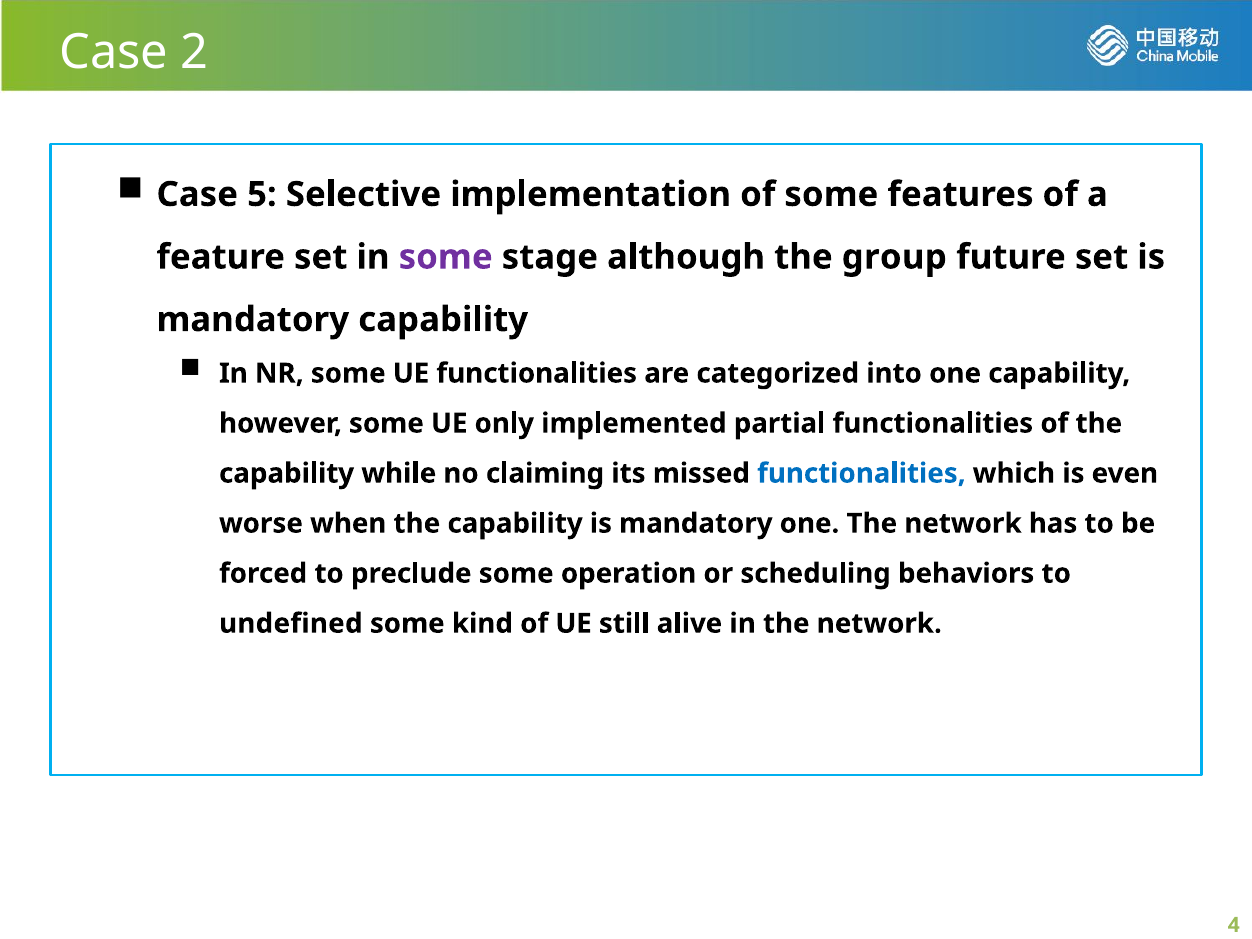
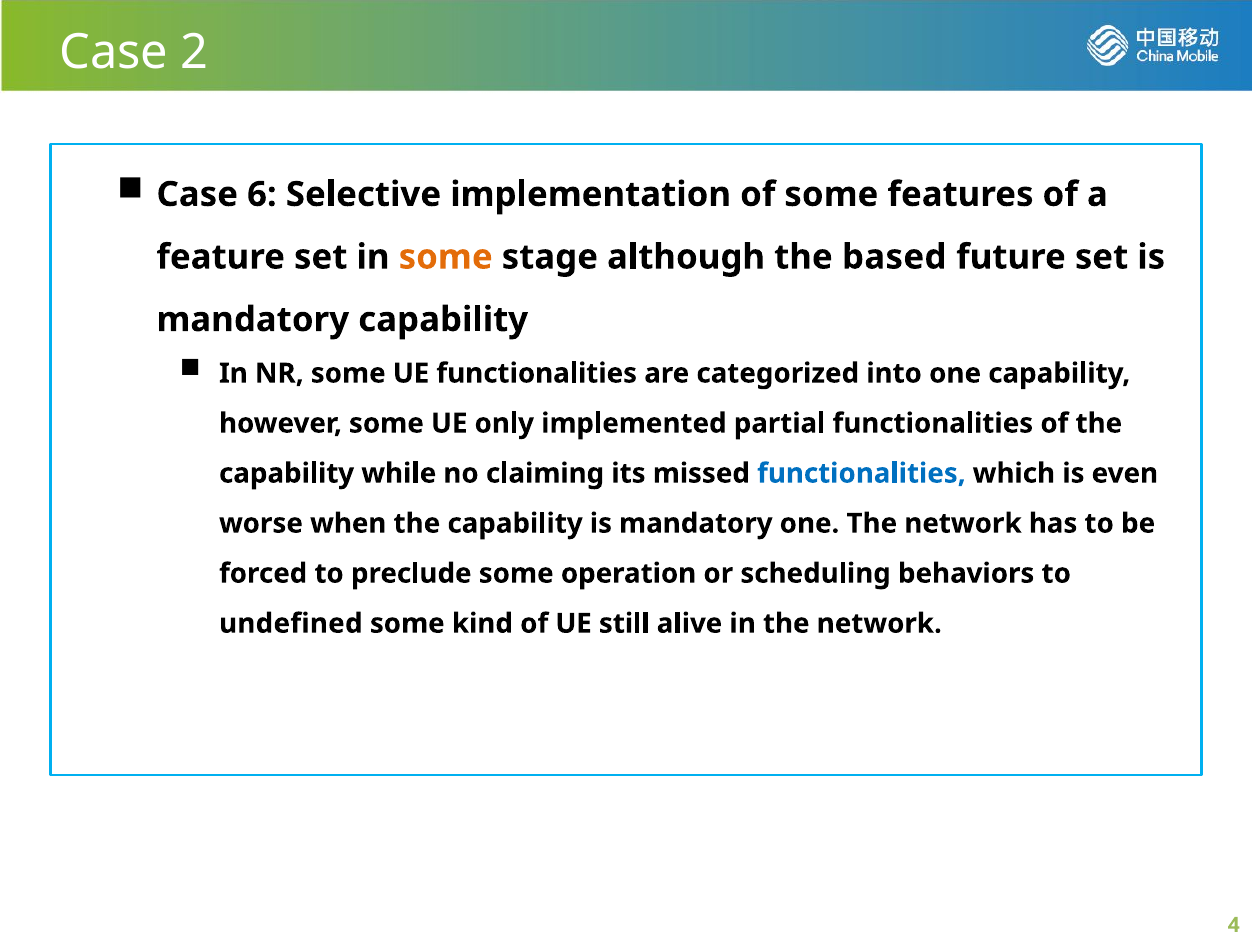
5: 5 -> 6 (262, 194)
some colour: purple -> orange (446, 257)
group: group -> based (894, 257)
